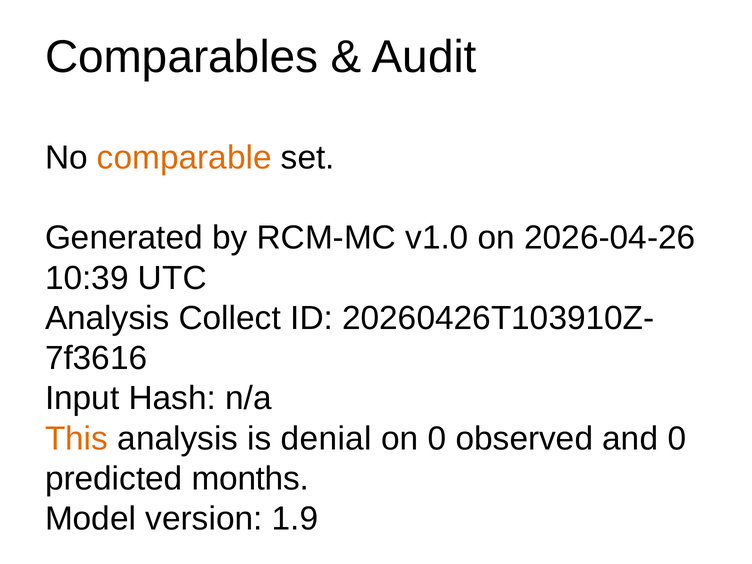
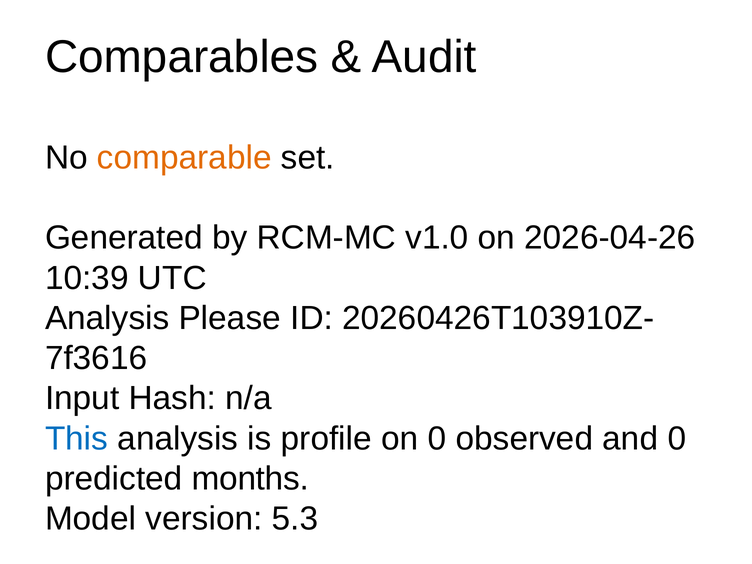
Collect: Collect -> Please (230, 318)
This colour: orange -> blue (77, 439)
denial: denial -> profile (326, 439)
1.9: 1.9 -> 5.3 (295, 519)
